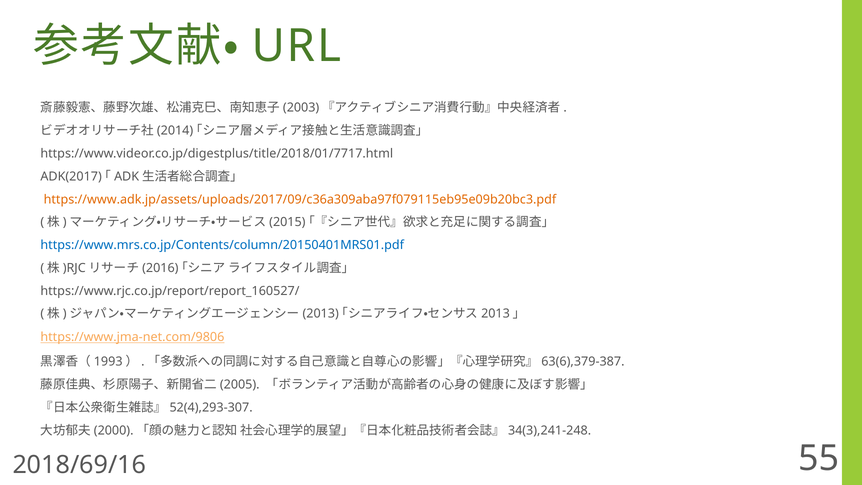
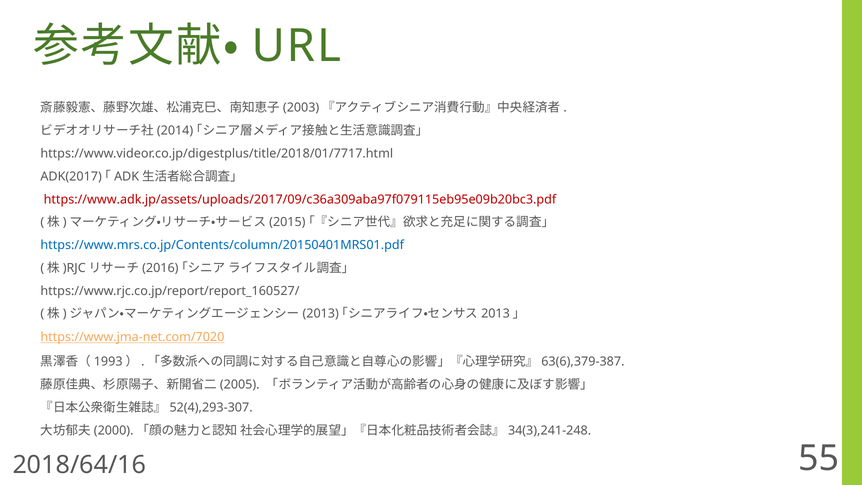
https://www.adk.jp/assets/uploads/2017/09/c36a309aba97f079115eb95e09b20bc3.pdf colour: orange -> red (300, 199)
https://www.jma-net.com/9806: https://www.jma-net.com/9806 -> https://www.jma-net.com/7020 (132, 337)
2018/69/16: 2018/69/16 -> 2018/64/16 (79, 465)
